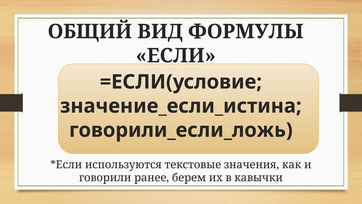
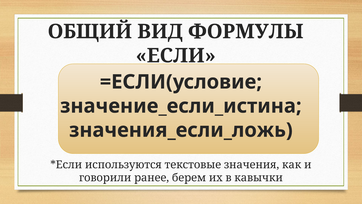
говорили_если_ложь: говорили_если_ложь -> значения_если_ложь (181, 130)
